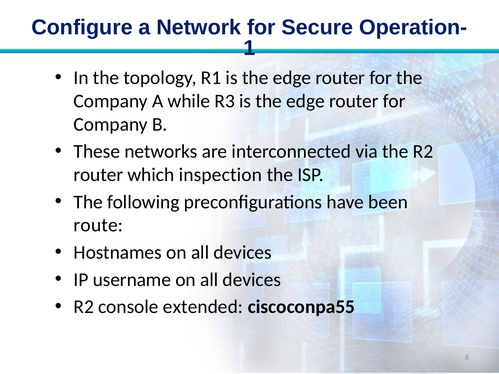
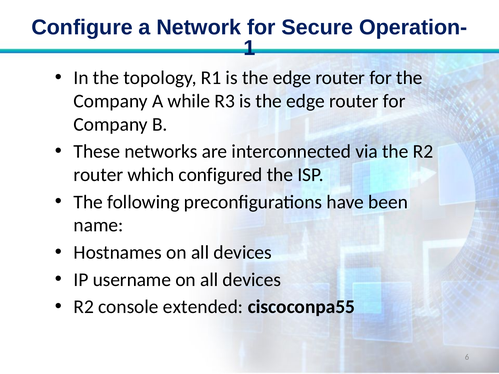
inspection: inspection -> configured (221, 175)
route: route -> name (98, 225)
